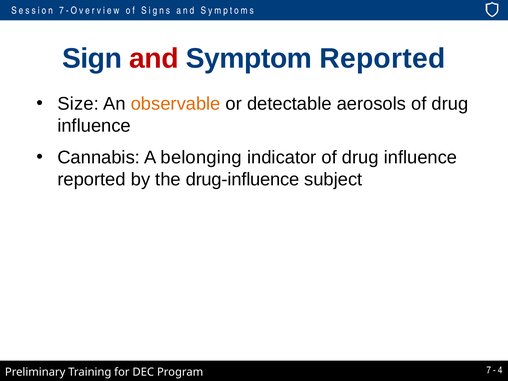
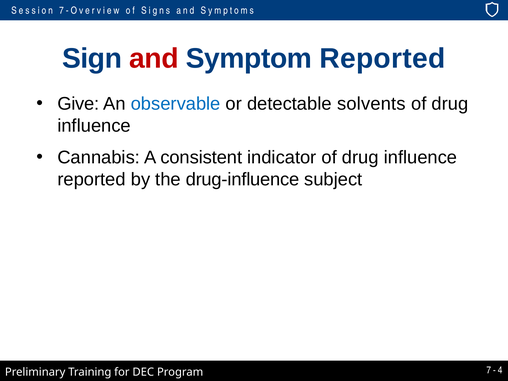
Size: Size -> Give (78, 104)
observable colour: orange -> blue (176, 104)
aerosols: aerosols -> solvents (371, 104)
belonging: belonging -> consistent (201, 158)
